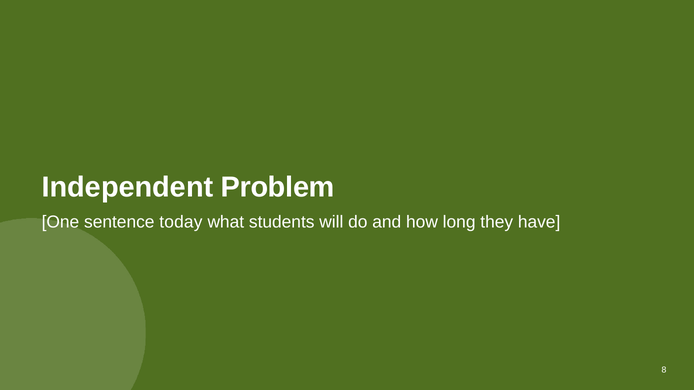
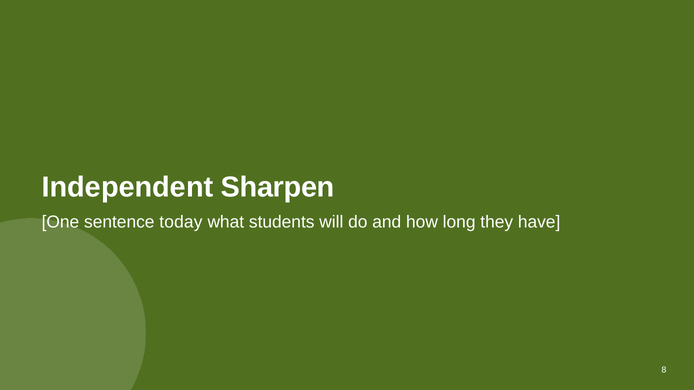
Problem: Problem -> Sharpen (278, 188)
